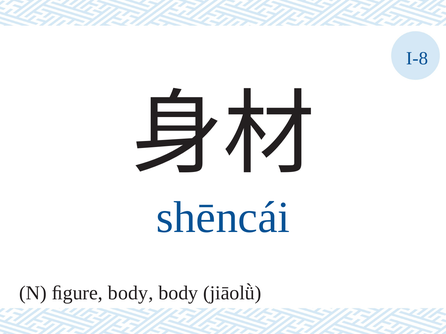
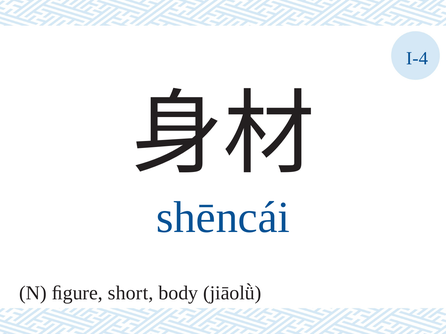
I-8: I-8 -> I-4 (417, 58)
ﬁgure body: body -> short (131, 293)
